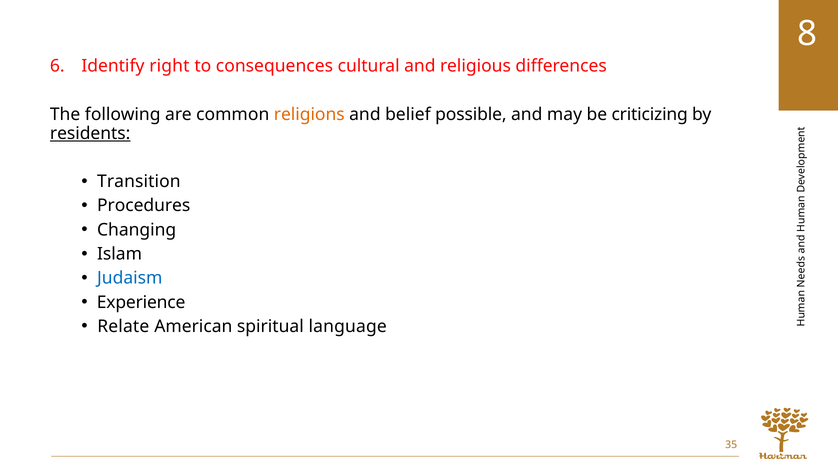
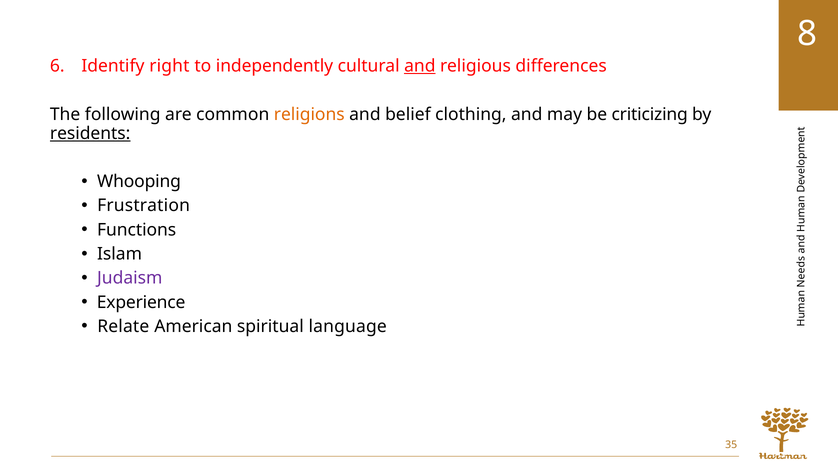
consequences: consequences -> independently (275, 66)
and underline: none -> present (420, 66)
possible: possible -> clothing (471, 114)
Transition: Transition -> Whooping (139, 181)
Procedures: Procedures -> Frustration (144, 205)
Changing: Changing -> Functions (137, 230)
Judaism colour: blue -> purple (130, 278)
